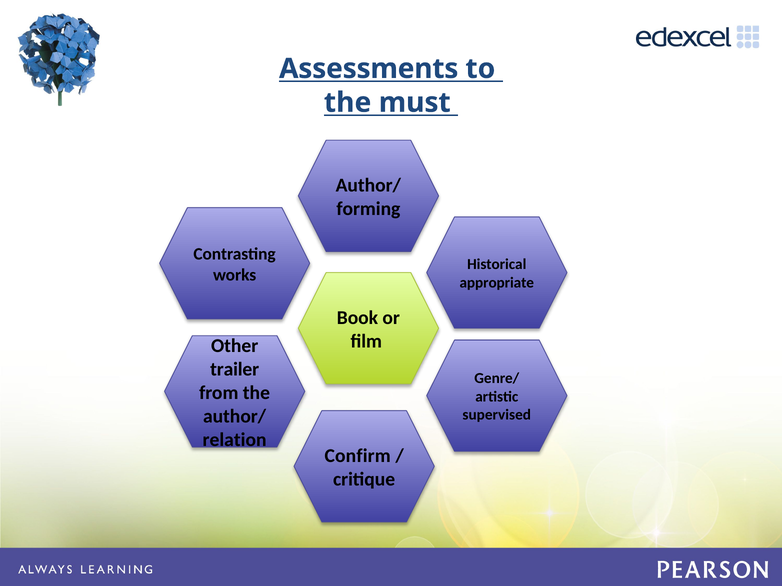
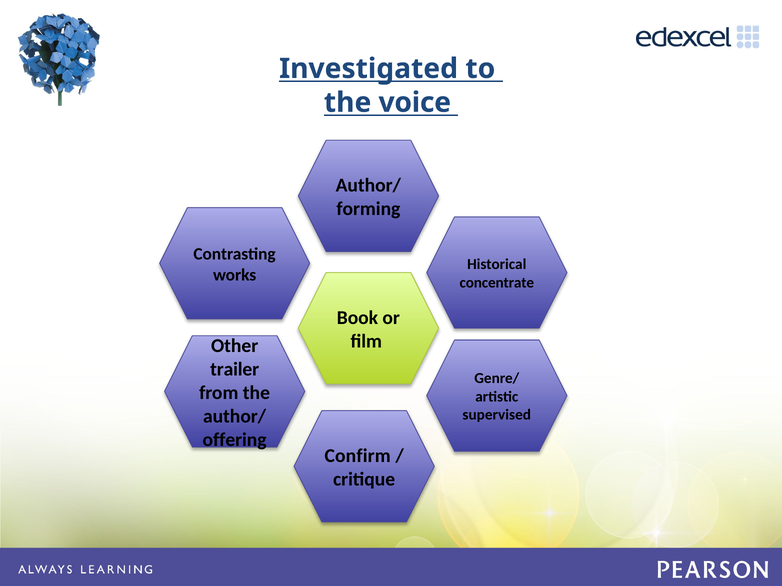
Assessments: Assessments -> Investigated (369, 69)
must: must -> voice (415, 103)
appropriate: appropriate -> concentrate (497, 283)
relation: relation -> offering (235, 440)
